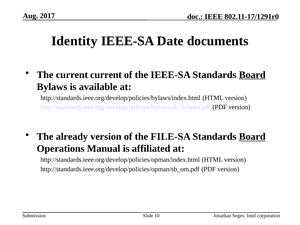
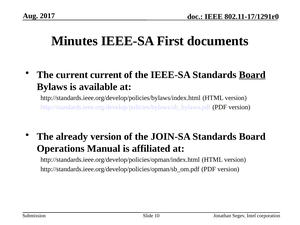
Identity: Identity -> Minutes (75, 41)
Date: Date -> First (170, 41)
FILE-SA: FILE-SA -> JOIN-SA (171, 137)
Board underline: present -> none (252, 137)
